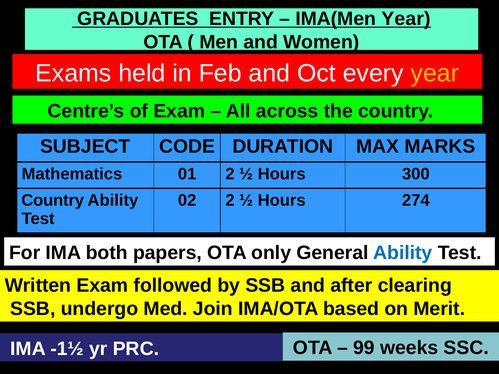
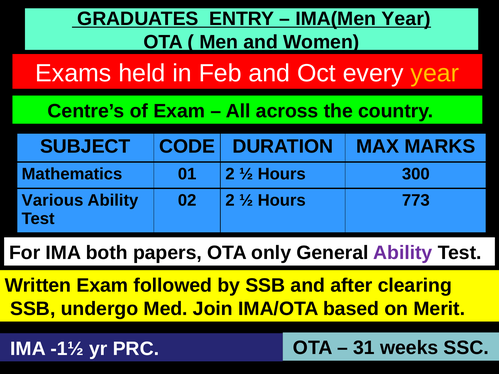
Country: Country -> Various (53, 200)
274: 274 -> 773 (416, 200)
Ability colour: blue -> purple (403, 253)
99: 99 -> 31 (364, 348)
